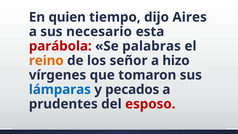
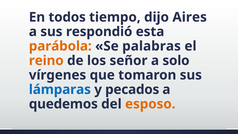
quien: quien -> todos (67, 17)
necesario: necesario -> respondió (99, 32)
parábola colour: red -> orange (60, 46)
hizo: hizo -> solo (176, 61)
prudentes: prudentes -> quedemos (63, 104)
esposo colour: red -> orange (150, 104)
